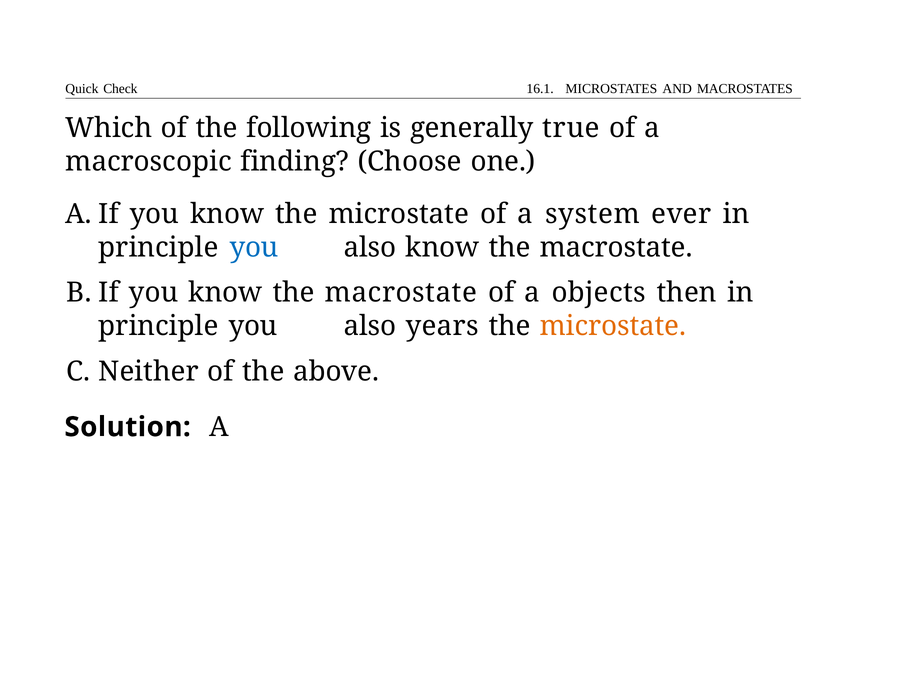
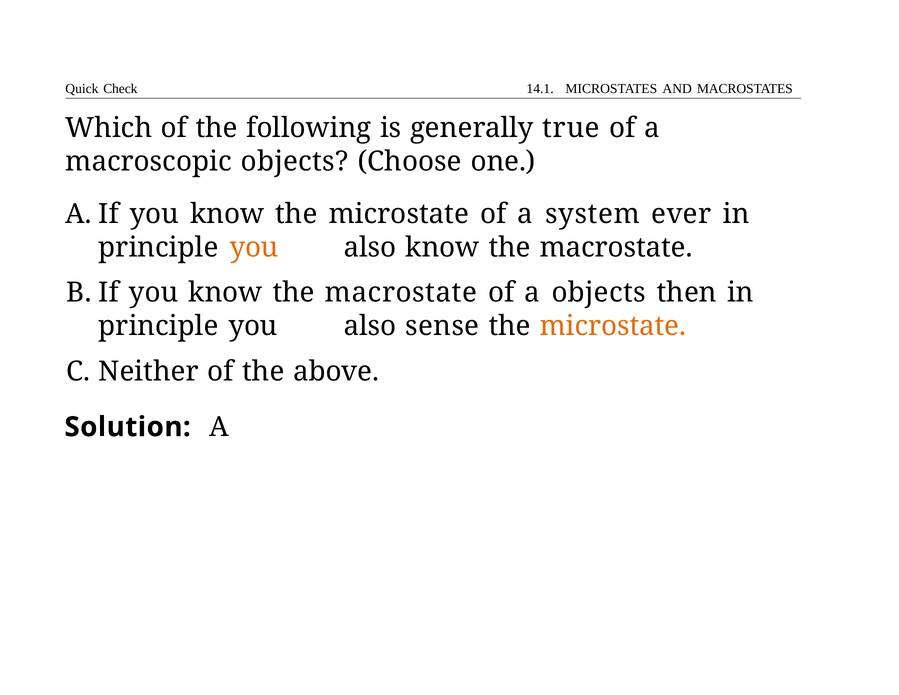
16.1: 16.1 -> 14.1 (540, 89)
macroscopic finding: finding -> objects (295, 162)
you colour: blue -> orange (254, 247)
years: years -> sense (442, 326)
